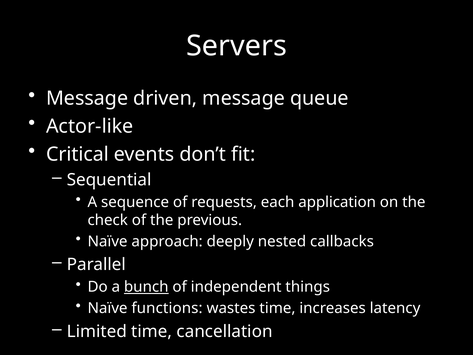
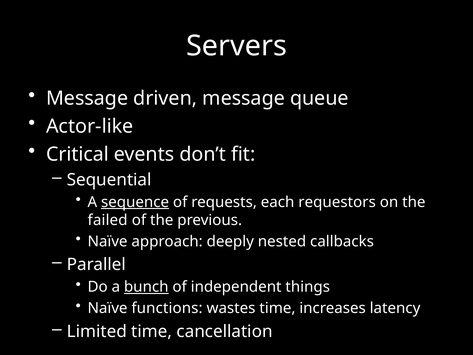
sequence underline: none -> present (135, 202)
application: application -> requestors (337, 202)
check: check -> failed (108, 220)
